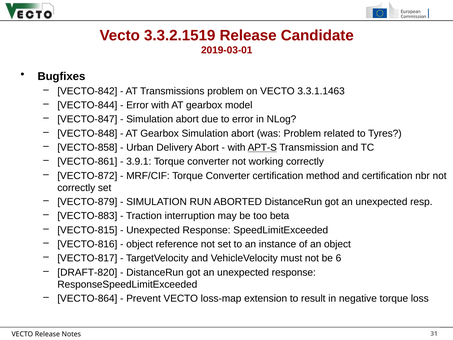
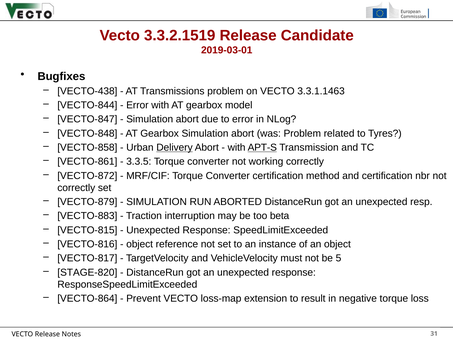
VECTO-842: VECTO-842 -> VECTO-438 (87, 91)
Delivery underline: none -> present (174, 147)
3.9.1: 3.9.1 -> 3.3.5 (139, 161)
6: 6 -> 5 (338, 258)
DRAFT-820: DRAFT-820 -> STAGE-820 (87, 272)
